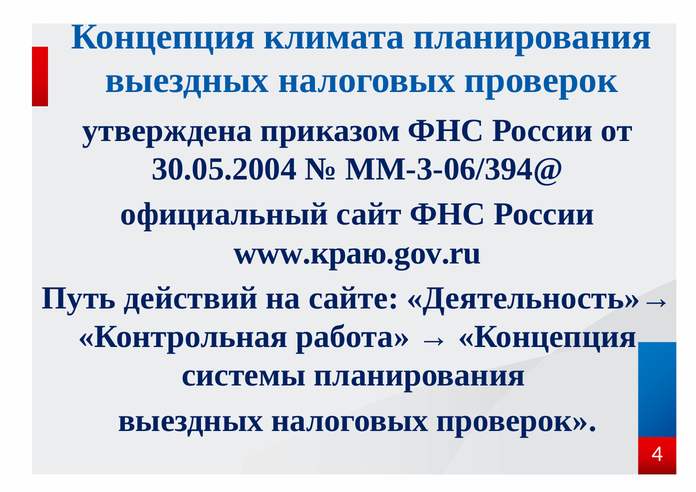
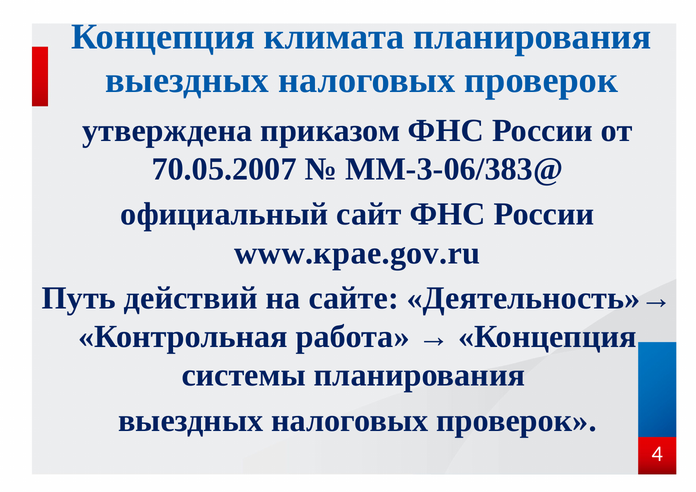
30.05.2004: 30.05.2004 -> 70.05.2007 (224, 169)
ММ-3-06/394@: ММ-3-06/394@ -> ММ-3-06/383@ (454, 169)
www.краю.gov.ru: www.краю.gov.ru -> www.крае.gov.ru (357, 253)
